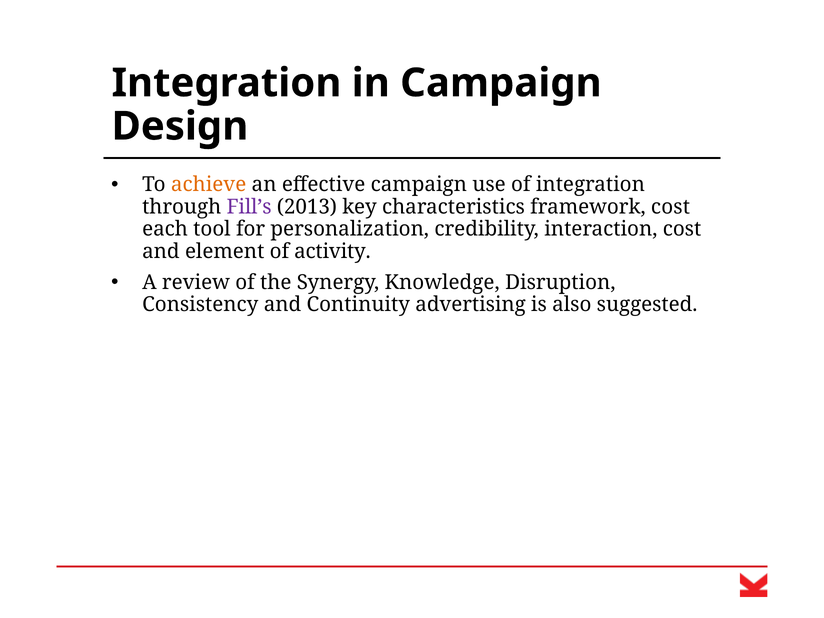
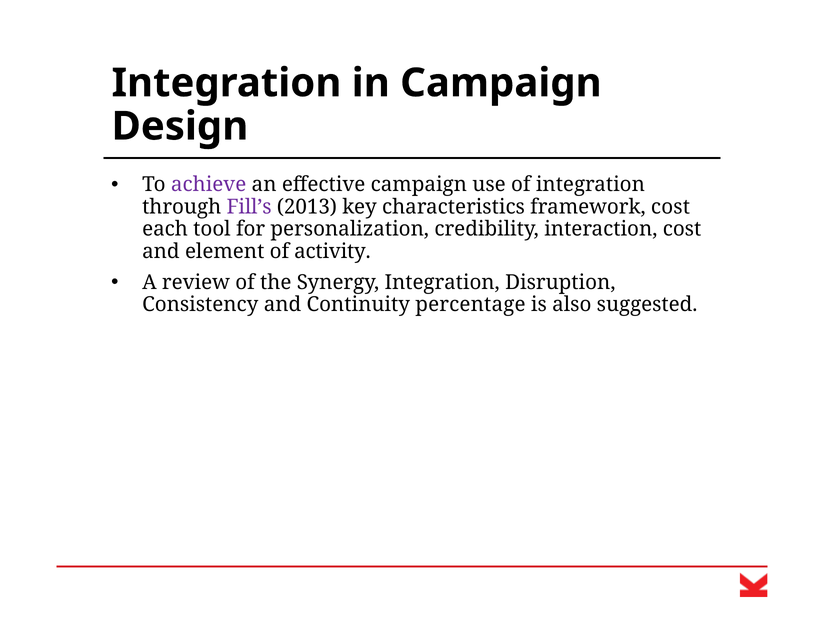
achieve colour: orange -> purple (209, 185)
Synergy Knowledge: Knowledge -> Integration (442, 282)
advertising: advertising -> percentage (470, 305)
